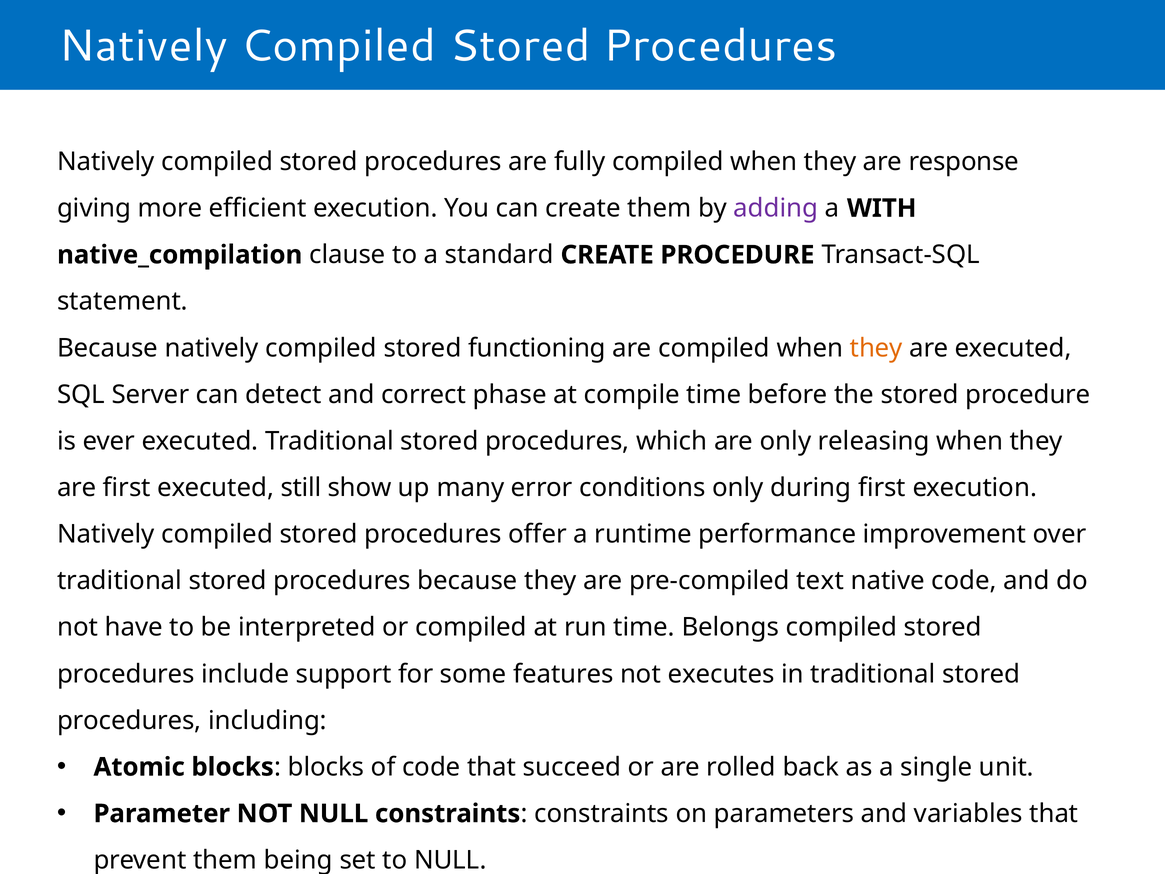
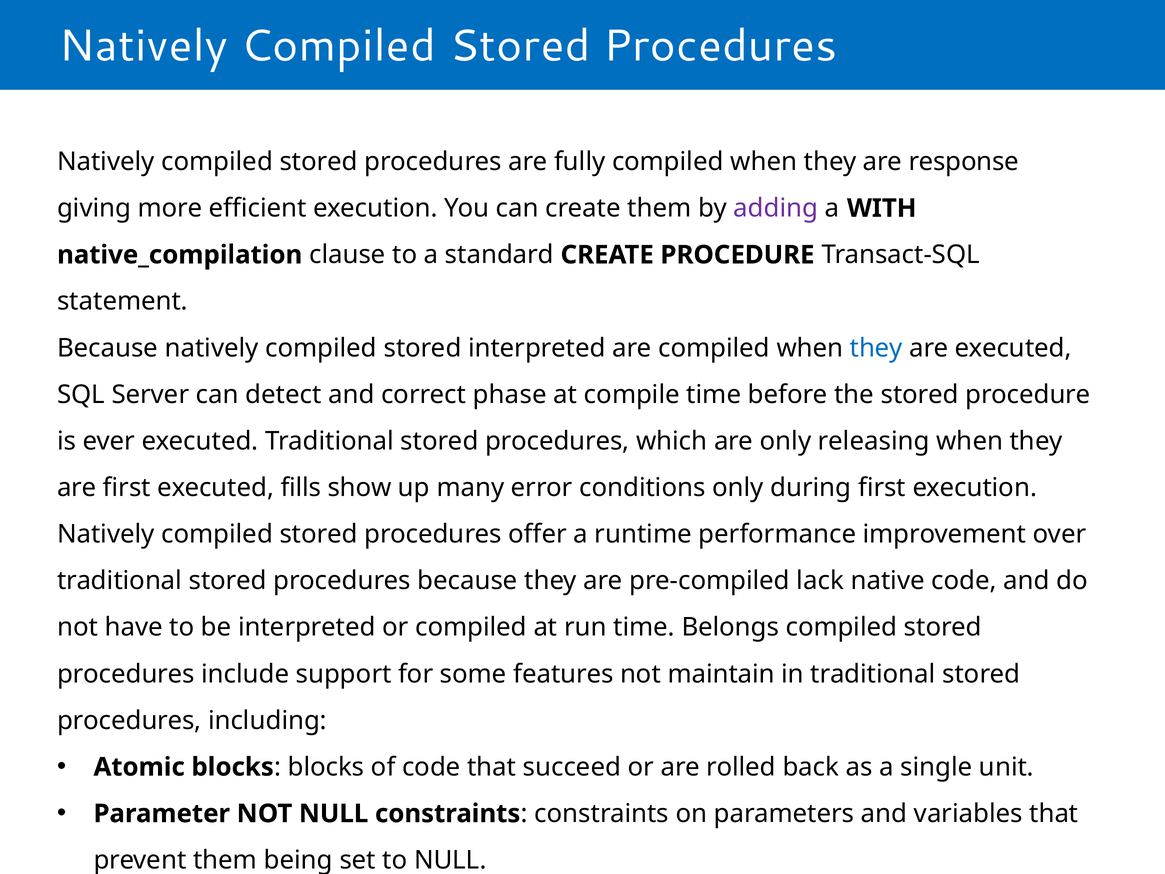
stored functioning: functioning -> interpreted (537, 348)
they colour: orange -> blue (876, 348)
still: still -> fills (301, 488)
text: text -> lack (820, 581)
executes: executes -> maintain (721, 674)
